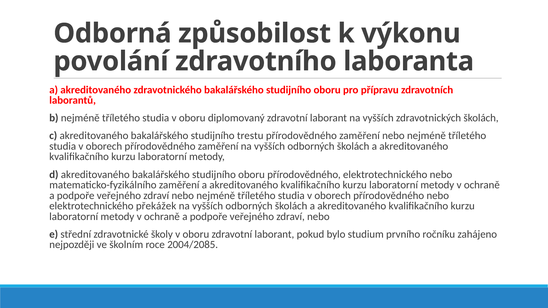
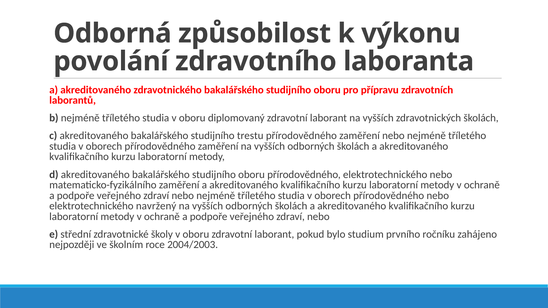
překážek: překážek -> navržený (156, 206)
2004/2085: 2004/2085 -> 2004/2003 (193, 245)
